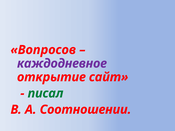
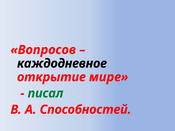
каждодневное colour: purple -> black (62, 64)
сайт: сайт -> мире (109, 77)
Соотношении: Соотношении -> Способностей (85, 110)
